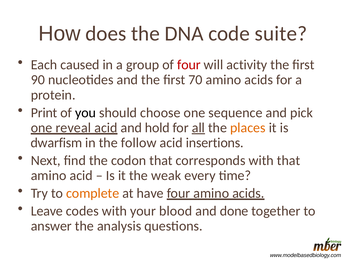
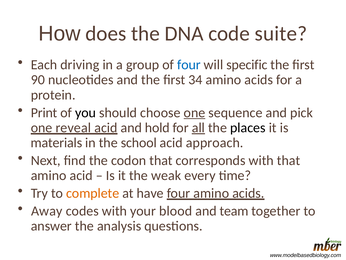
caused: caused -> driving (80, 65)
four colour: red -> blue (189, 65)
activity: activity -> specific (247, 65)
70: 70 -> 34 (195, 80)
one underline: none -> present (194, 112)
places colour: orange -> black (248, 127)
dwarfism: dwarfism -> materials (56, 143)
follow: follow -> school (139, 143)
insertions: insertions -> approach (215, 143)
Leave: Leave -> Away (47, 211)
done: done -> team (234, 211)
